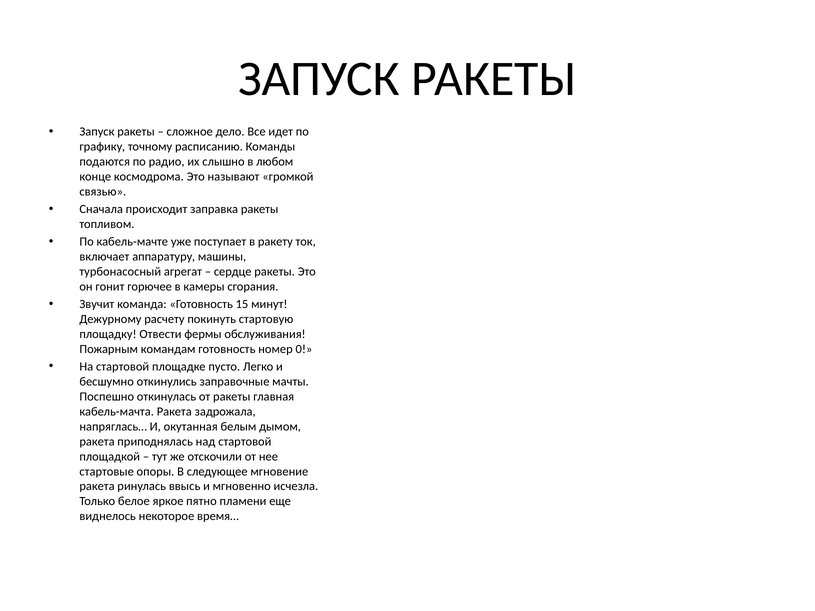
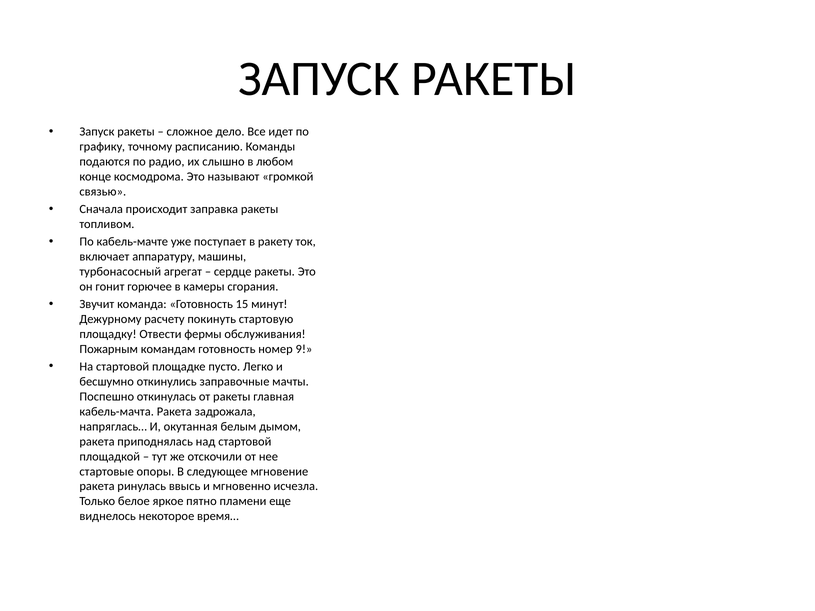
0: 0 -> 9 (304, 349)
